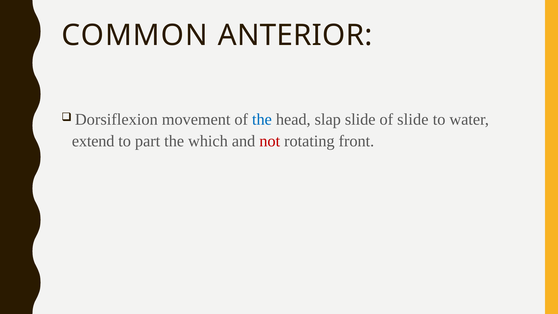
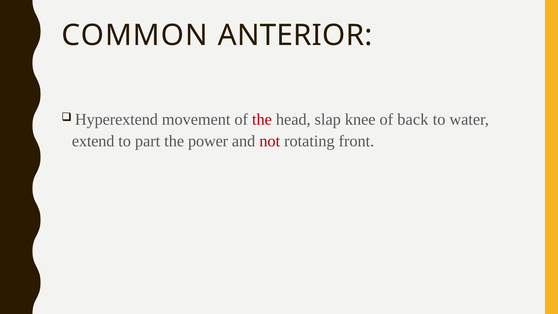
Dorsiflexion: Dorsiflexion -> Hyperextend (116, 120)
the colour: blue -> red (262, 120)
slap slide: slide -> knee (360, 120)
of slide: slide -> back (413, 120)
which: which -> power (208, 141)
